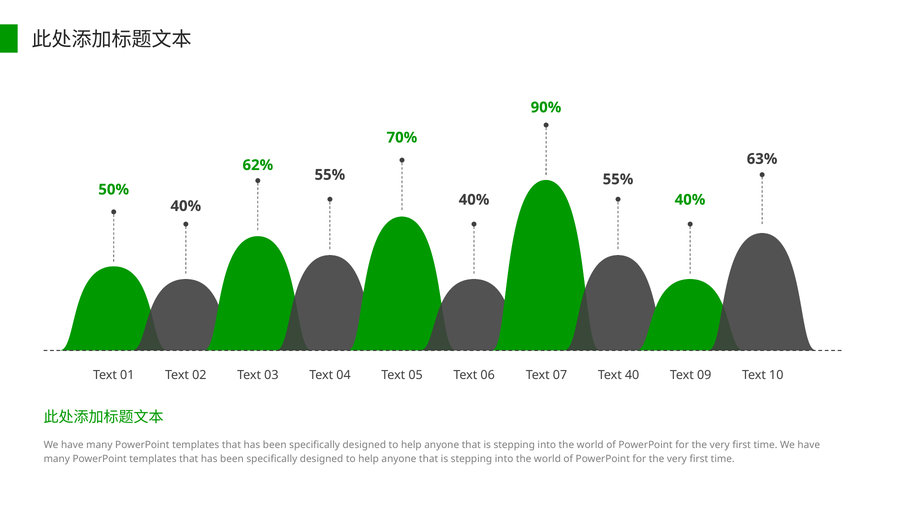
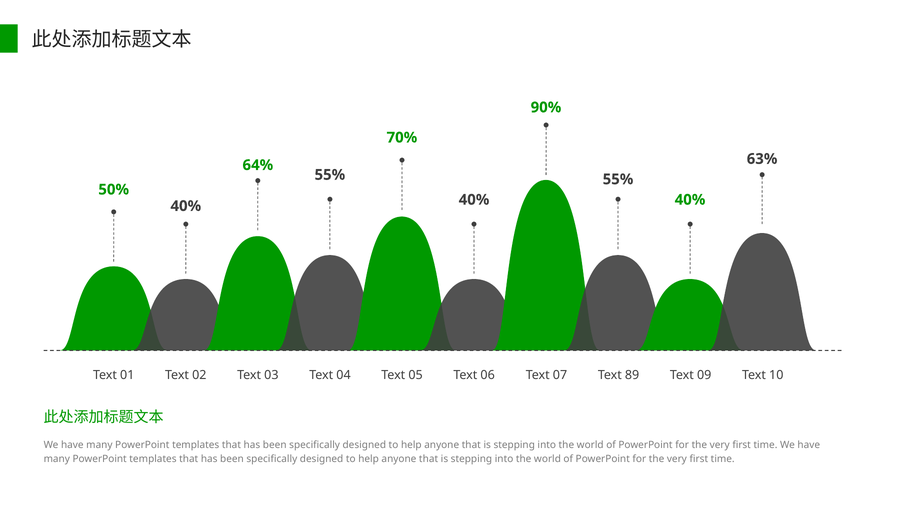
62%: 62% -> 64% (258, 165)
40: 40 -> 89 (632, 375)
